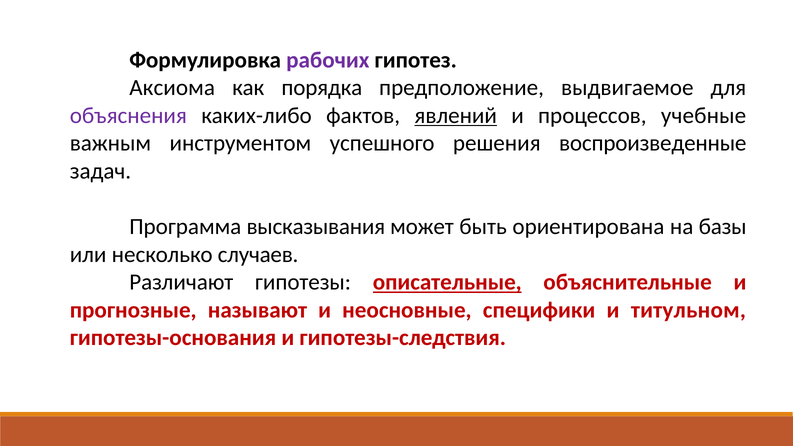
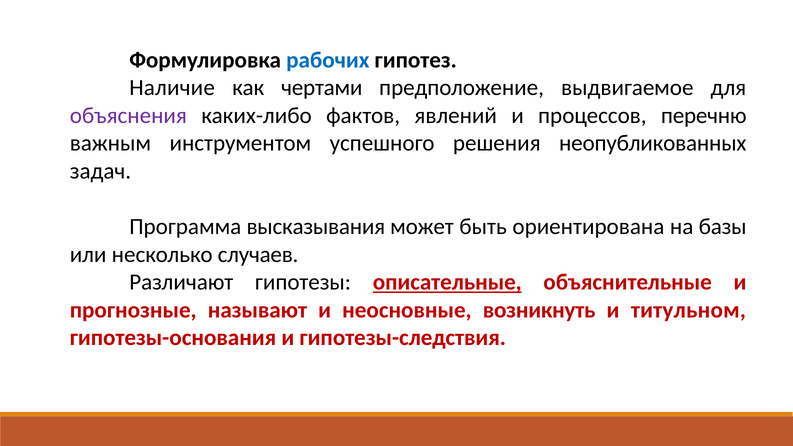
рабочих colour: purple -> blue (328, 60)
Аксиома: Аксиома -> Наличие (172, 88)
порядка: порядка -> чертами (322, 88)
явлений underline: present -> none (456, 116)
учебные: учебные -> перечню (704, 116)
воспроизведенные: воспроизведенные -> неопубликованных (653, 143)
специфики: специфики -> возникнуть (539, 310)
